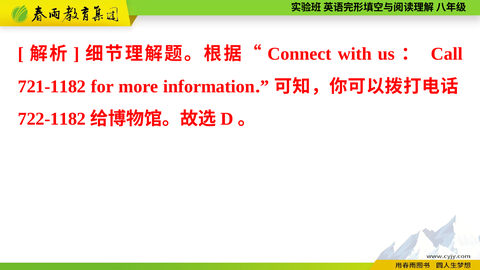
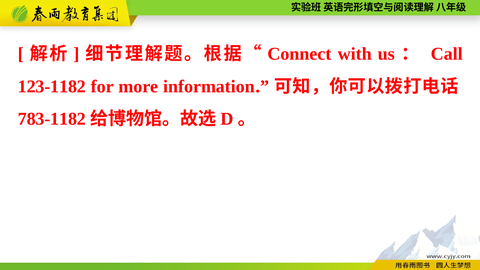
721-1182: 721-1182 -> 123-1182 (52, 86)
722-1182: 722-1182 -> 783-1182 (52, 119)
